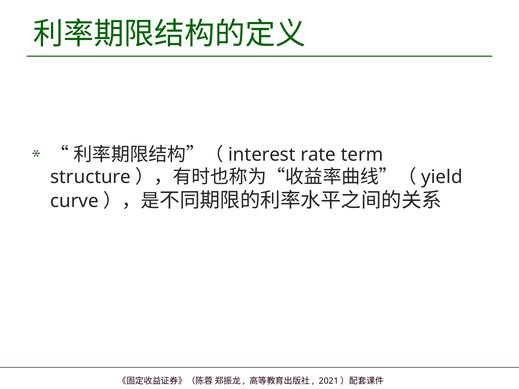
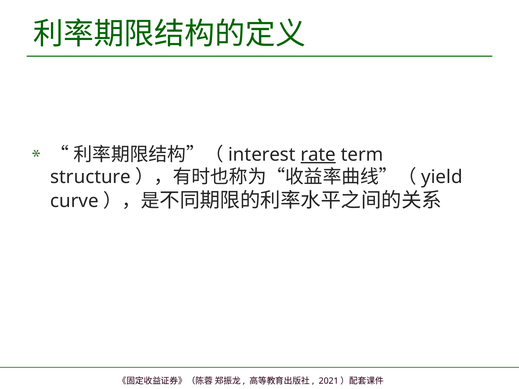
rate underline: none -> present (318, 155)
